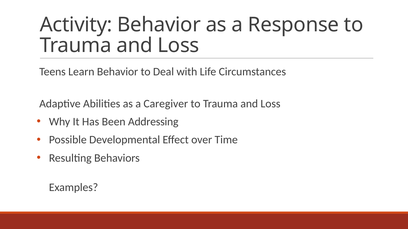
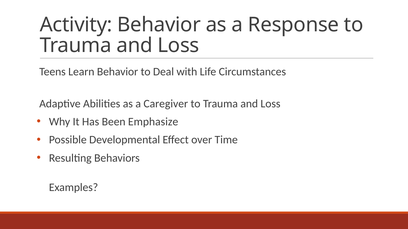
Addressing: Addressing -> Emphasize (153, 122)
